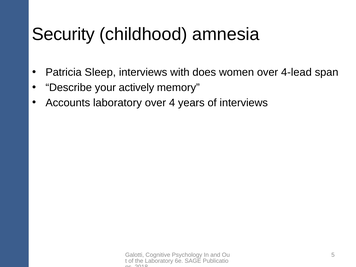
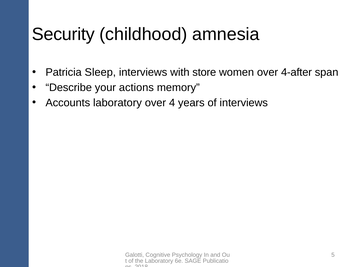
does: does -> store (204, 72)
4-lead: 4-lead -> 4-after (296, 72)
actively: actively -> actions (136, 88)
